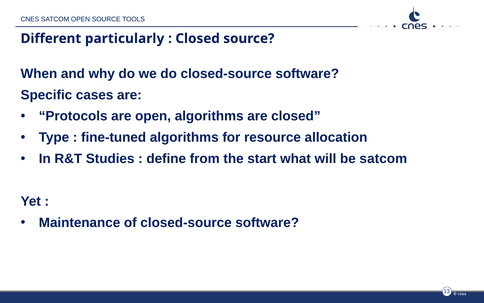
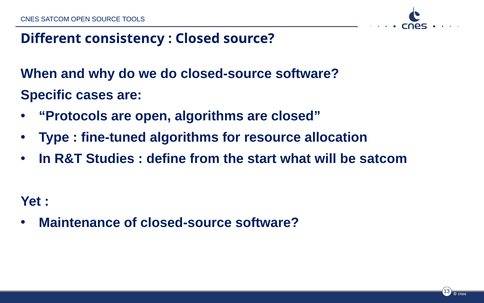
particularly: particularly -> consistency (125, 38)
